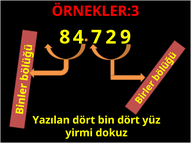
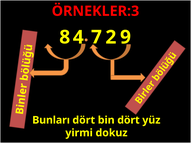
Yazılan: Yazılan -> Bunları (51, 120)
